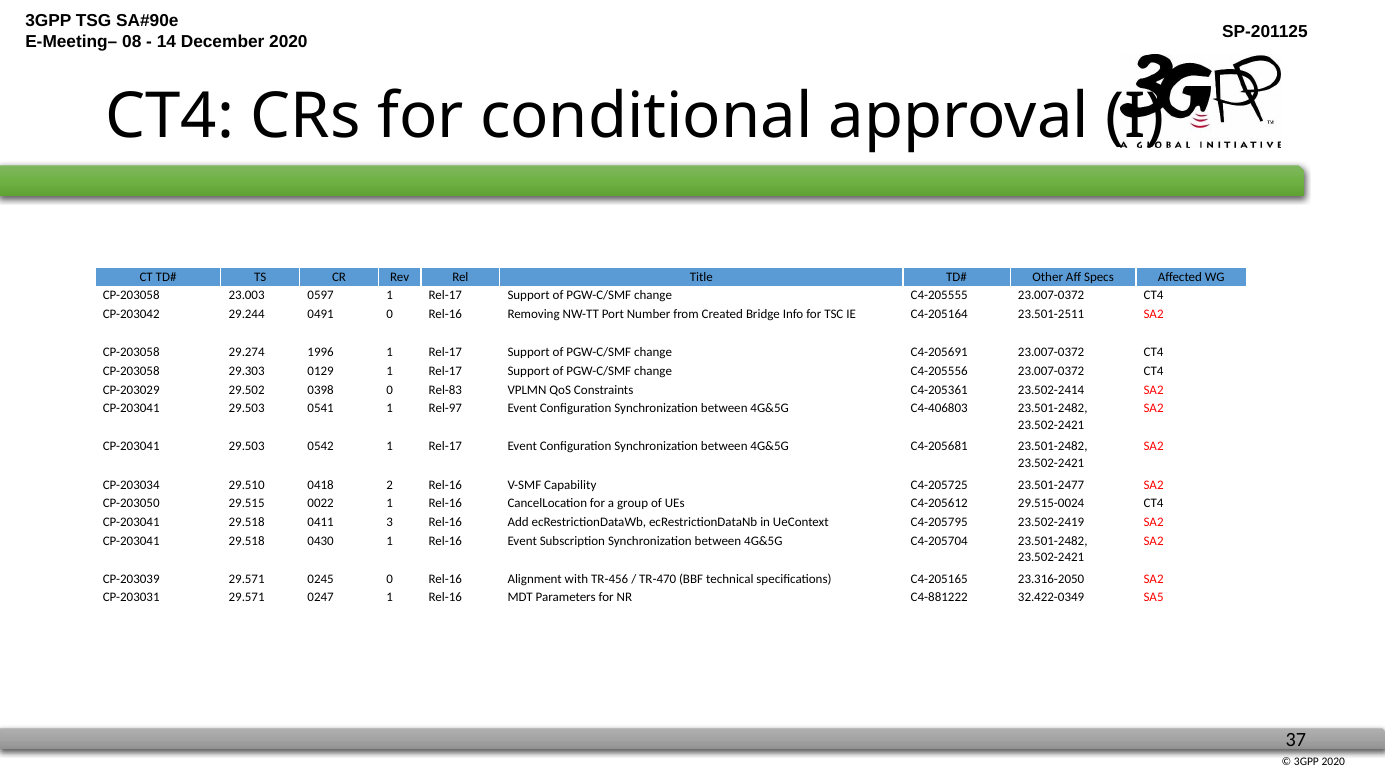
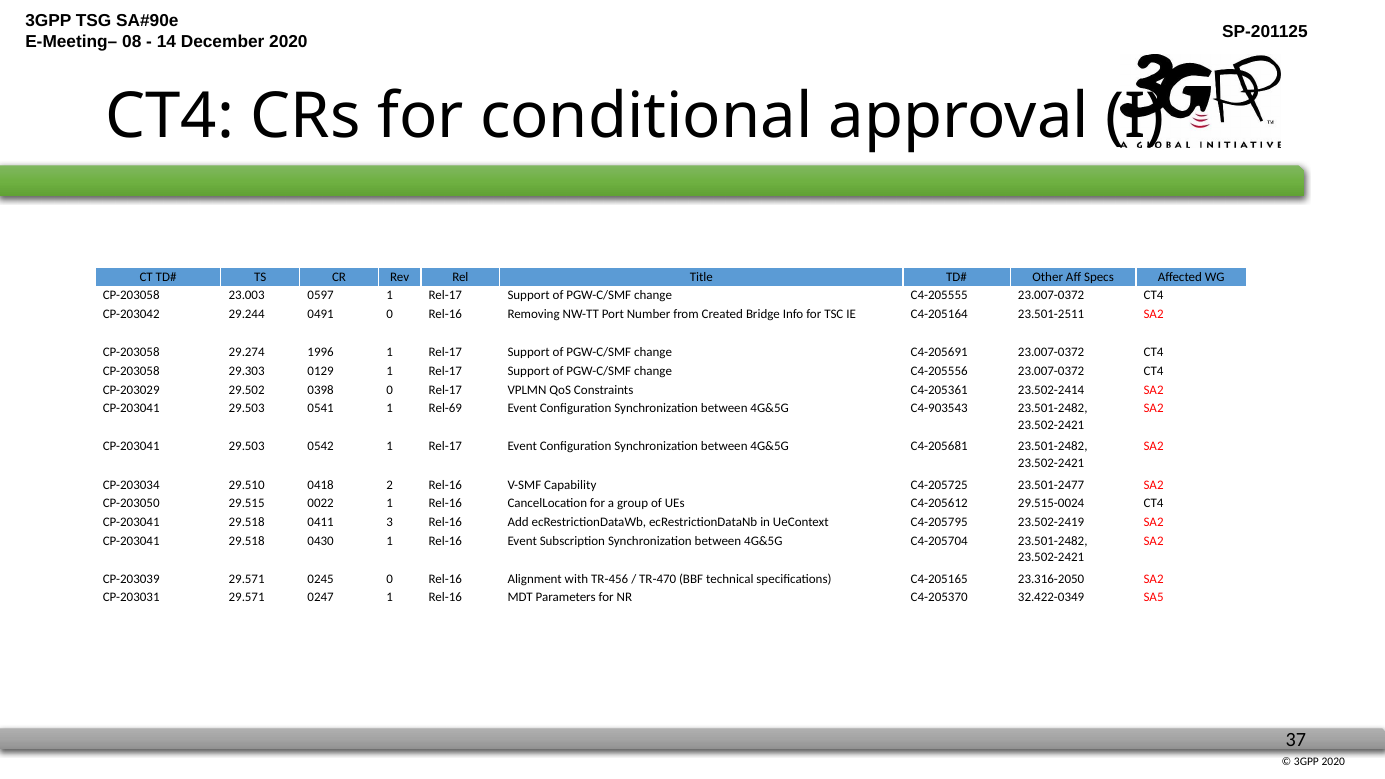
0 Rel-83: Rel-83 -> Rel-17 (445, 390)
Rel-97: Rel-97 -> Rel-69 (445, 408)
C4-406803: C4-406803 -> C4-903543 (939, 408)
C4-881222: C4-881222 -> C4-205370 (939, 598)
